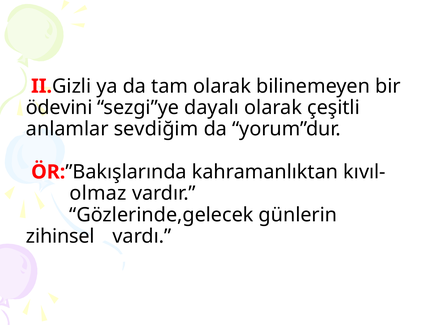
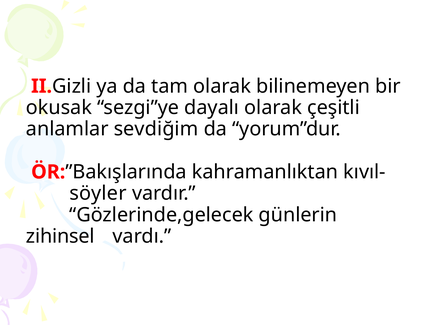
ödevini: ödevini -> okusak (59, 108)
olmaz: olmaz -> söyler (98, 193)
